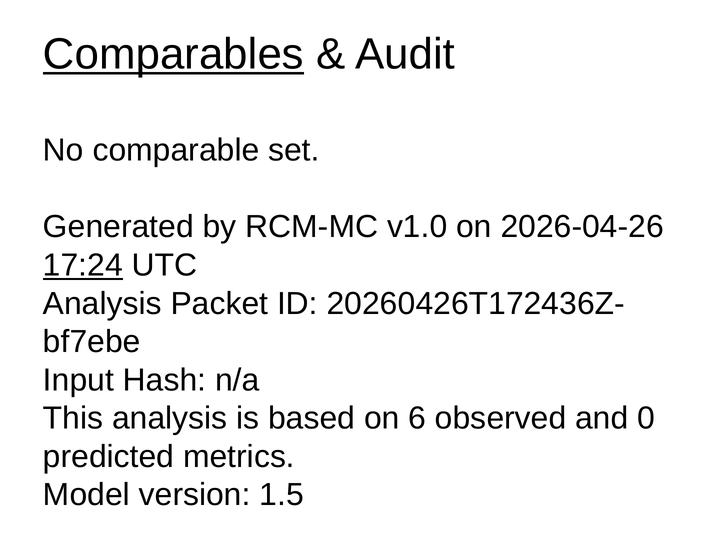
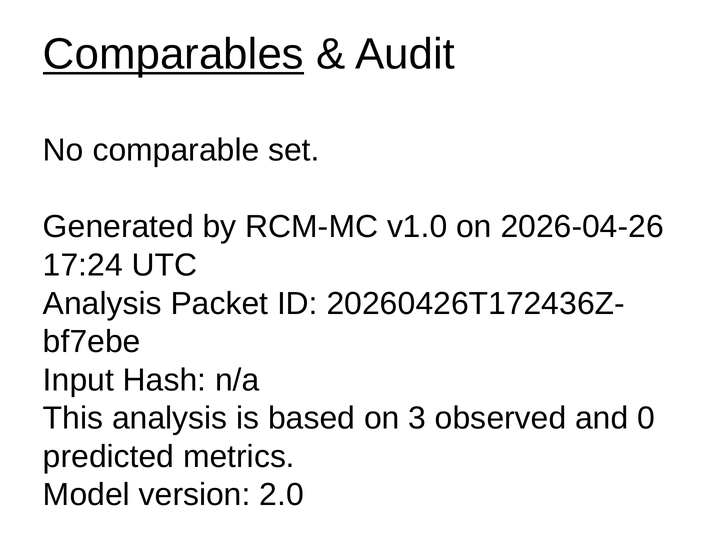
17:24 underline: present -> none (83, 265)
6: 6 -> 3 (417, 419)
1.5: 1.5 -> 2.0 (282, 495)
